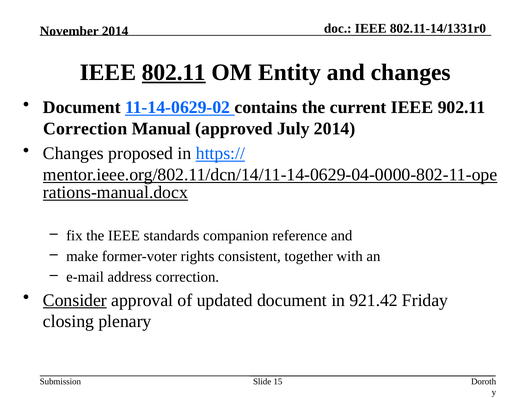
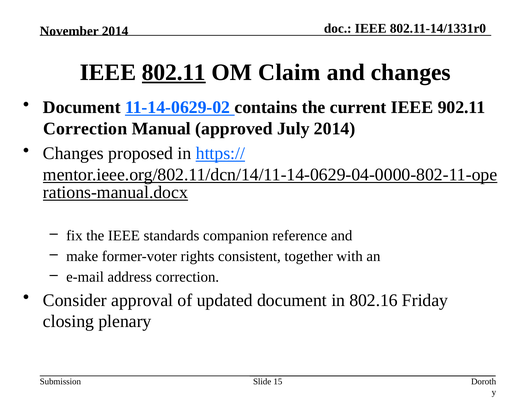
Entity: Entity -> Claim (289, 72)
Consider underline: present -> none (75, 300)
921.42: 921.42 -> 802.16 (374, 300)
